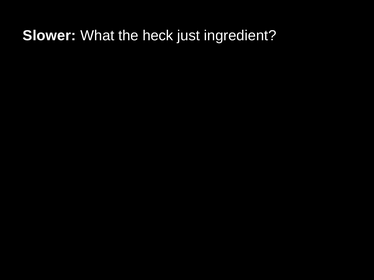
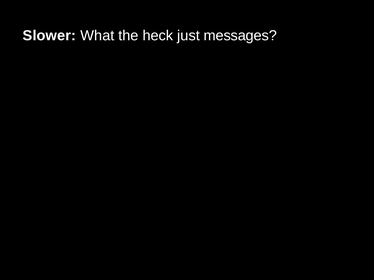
ingredient: ingredient -> messages (240, 36)
